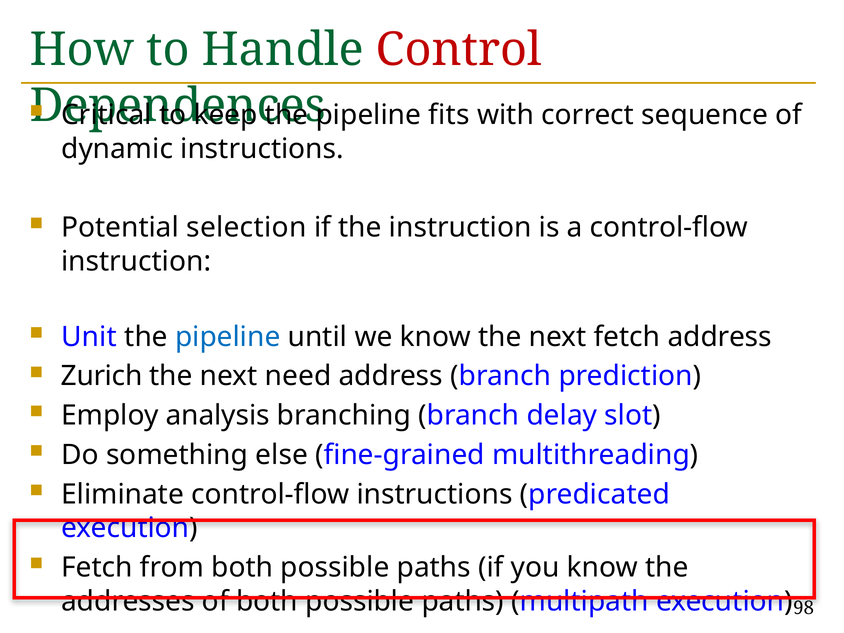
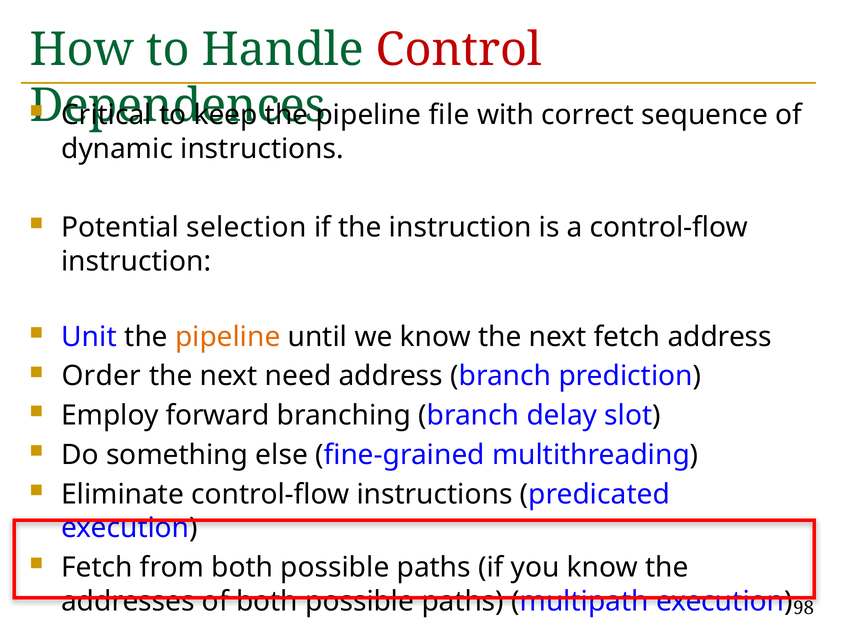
fits: fits -> file (449, 115)
pipeline colour: blue -> orange (228, 337)
Zurich: Zurich -> Order (101, 376)
analysis: analysis -> forward (218, 416)
